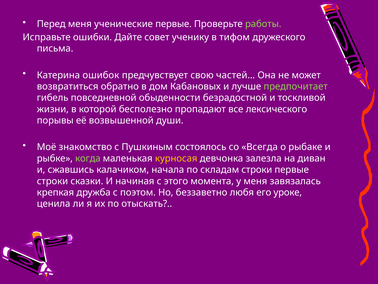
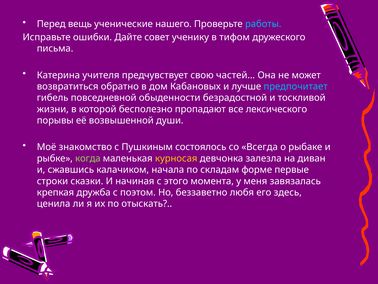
Перед меня: меня -> вещь (80, 24)
ученические первые: первые -> нашего (174, 24)
работы colour: light green -> light blue (263, 24)
ошибок: ошибок -> учителя (101, 75)
предпочитает colour: light green -> light blue (296, 86)
складам строки: строки -> форме (257, 169)
уроке: уроке -> здесь (288, 192)
